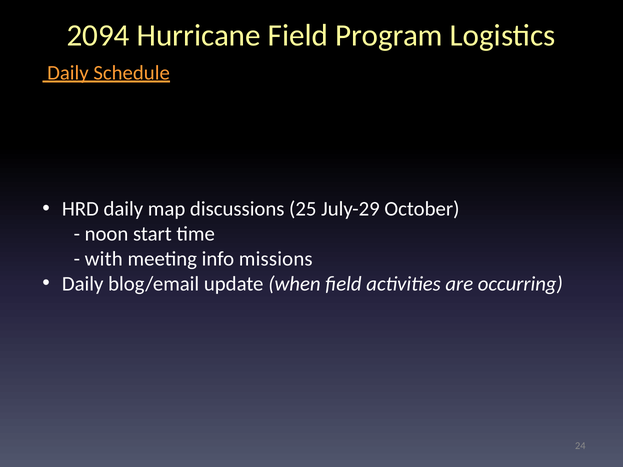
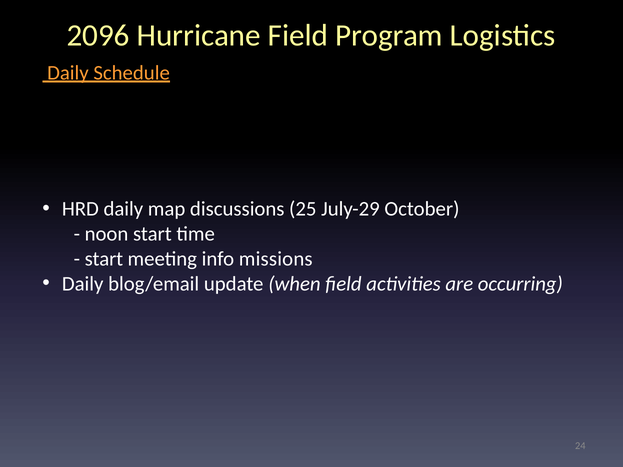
2094: 2094 -> 2096 (98, 36)
with: with -> start (104, 259)
